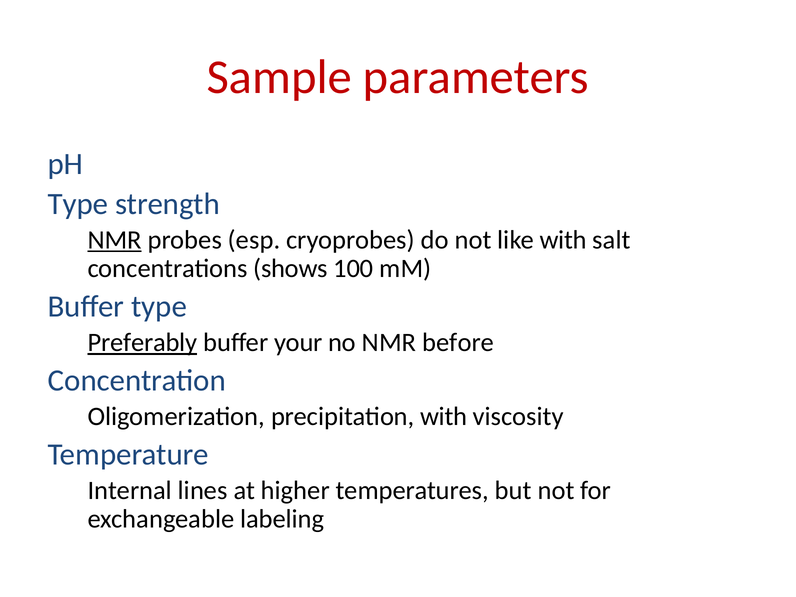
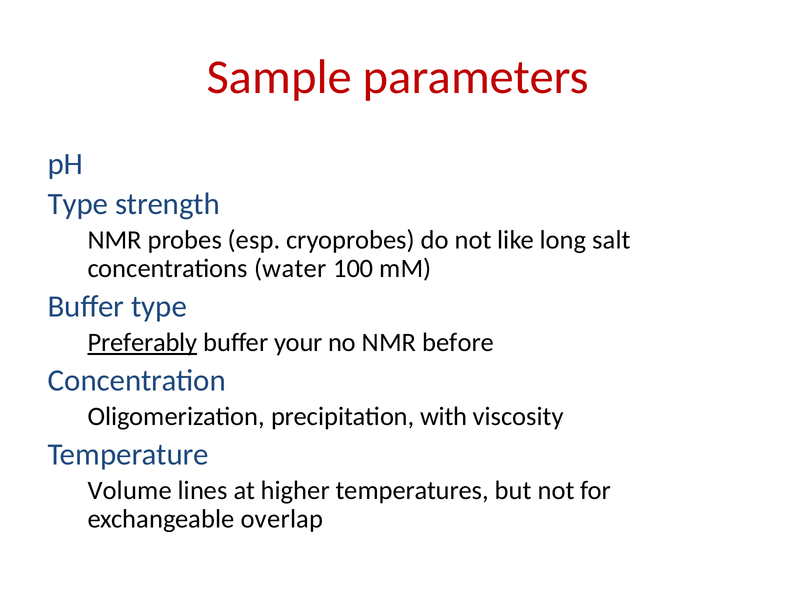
NMR underline: present -> none (115, 240)
like with: with -> long (563, 240)
shows: shows -> water (290, 269)
Internal: Internal -> Volume (130, 491)
labeling: labeling -> overlap (282, 519)
